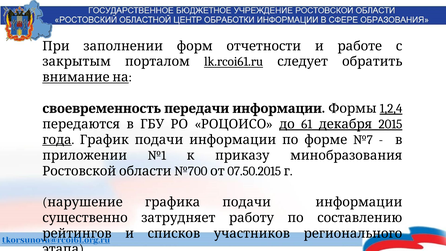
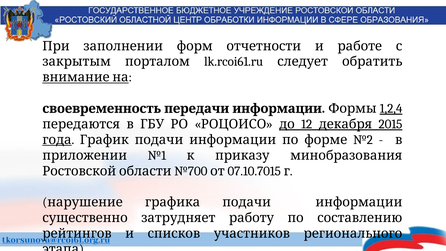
lk.rcoi61.ru underline: present -> none (234, 62)
61: 61 -> 12 (307, 124)
№7: №7 -> №2 (363, 140)
07.50.2015: 07.50.2015 -> 07.10.7015 (254, 171)
